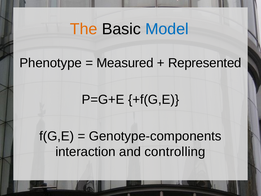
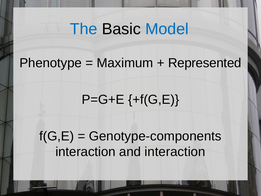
The colour: orange -> blue (84, 29)
Measured: Measured -> Maximum (125, 63)
and controlling: controlling -> interaction (175, 152)
